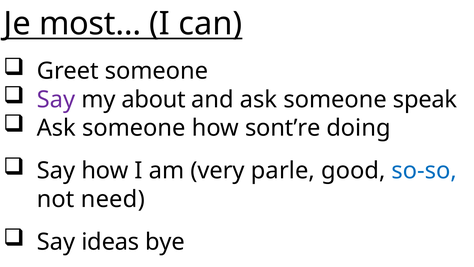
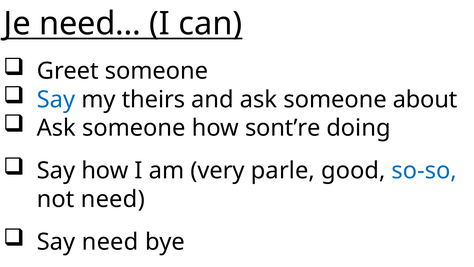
most…: most… -> need… (90, 24)
Say colour: purple -> blue (56, 99)
about: about -> theirs (153, 99)
speak: speak -> about (425, 99)
Say ideas: ideas -> need (110, 242)
